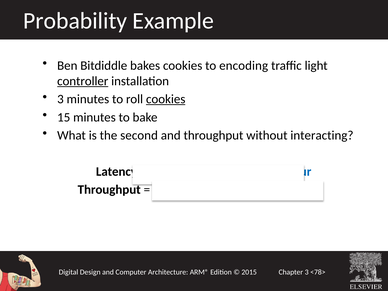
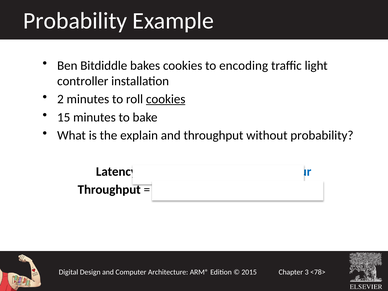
controller underline: present -> none (83, 81)
3: 3 -> 2 (60, 99)
second: second -> explain (139, 135)
without interacting: interacting -> probability (322, 135)
